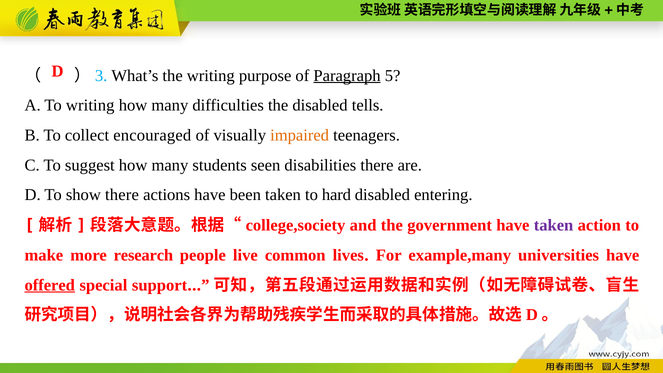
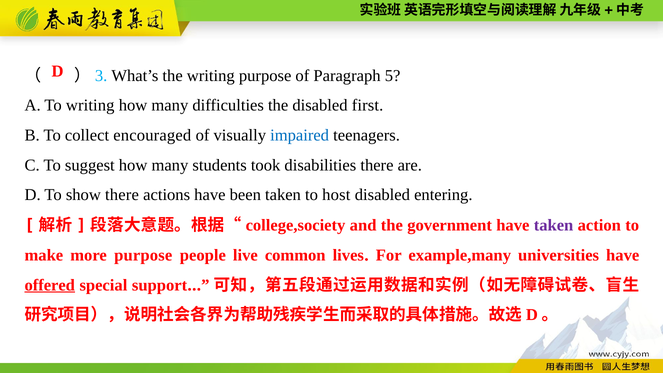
Paragraph underline: present -> none (347, 76)
tells: tells -> first (368, 105)
impaired colour: orange -> blue (300, 135)
seen: seen -> took (266, 165)
hard: hard -> host (336, 195)
more research: research -> purpose (143, 255)
